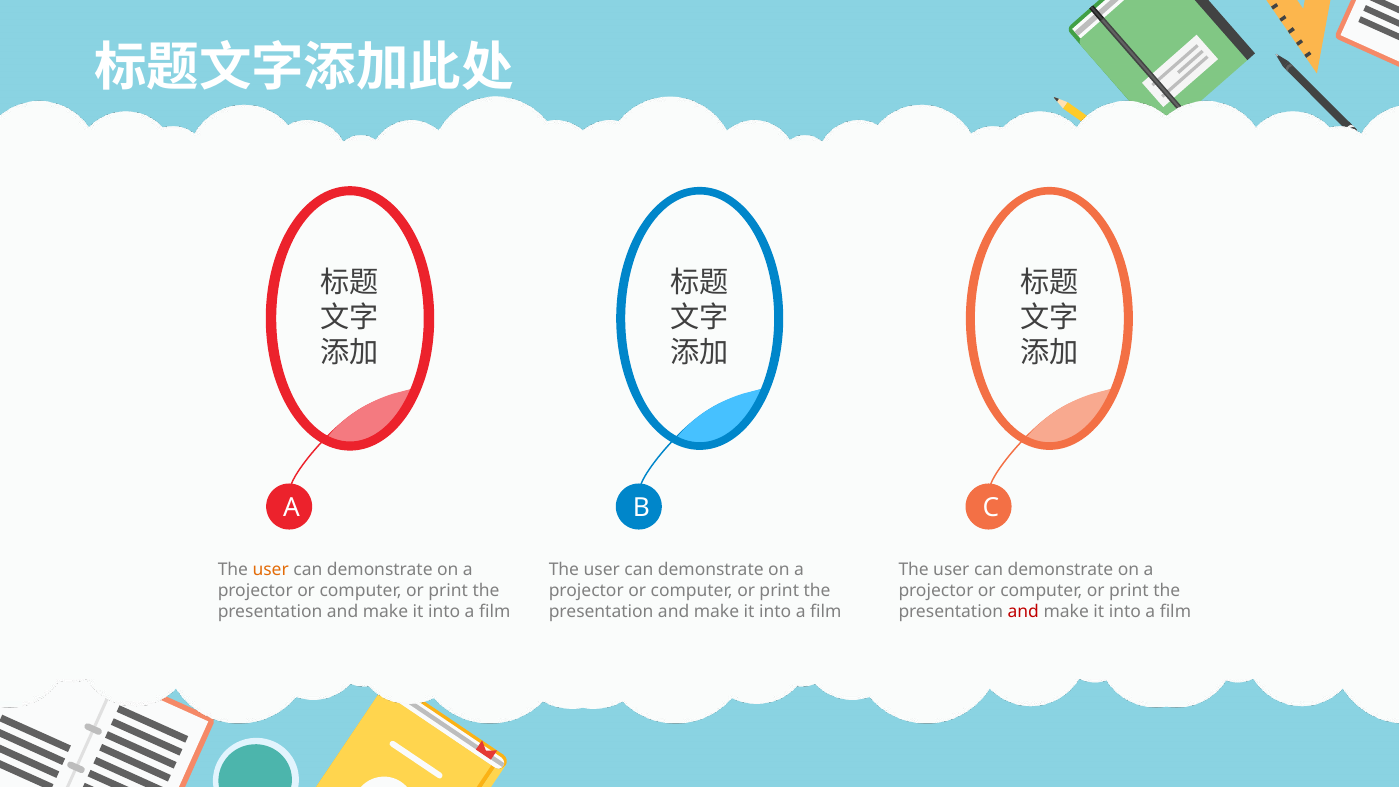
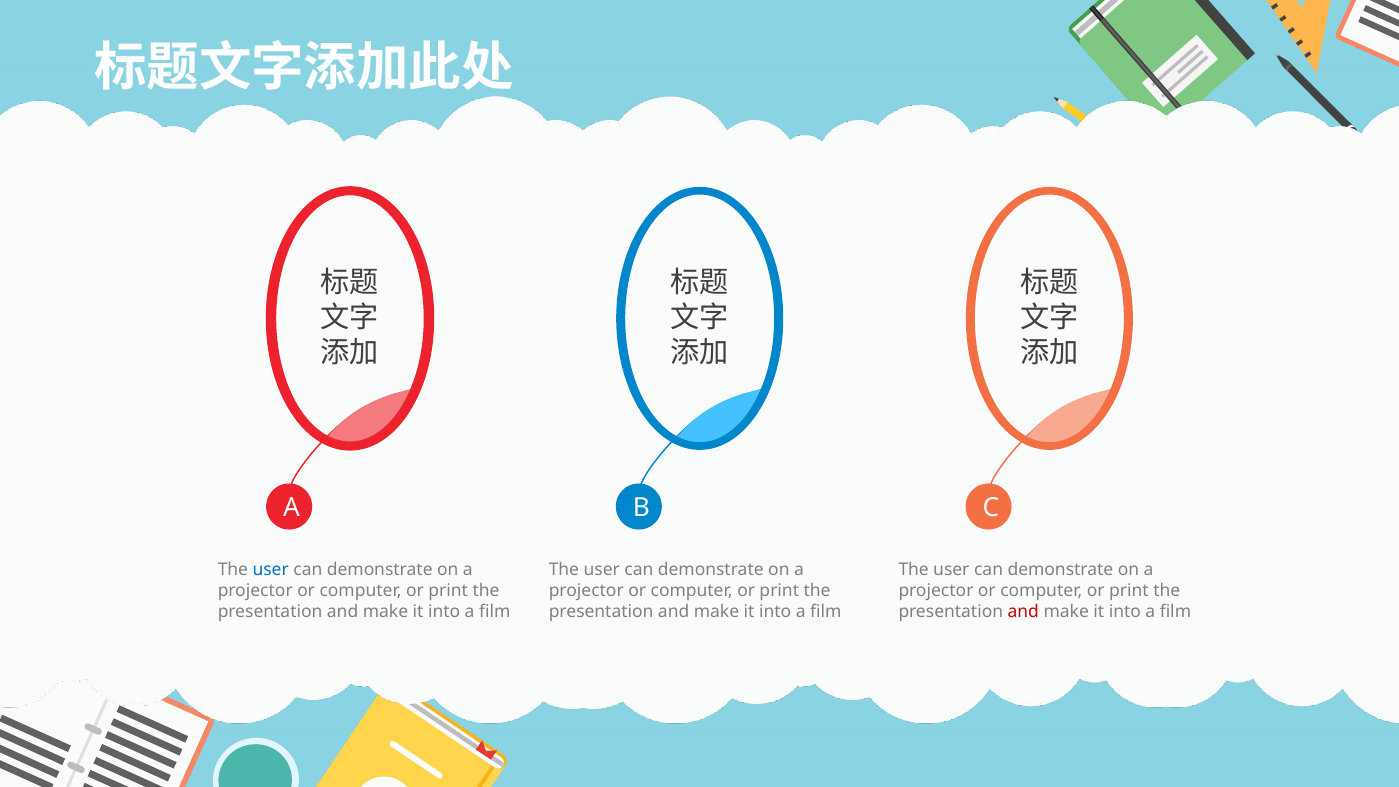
user colour: orange -> blue (271, 570)
